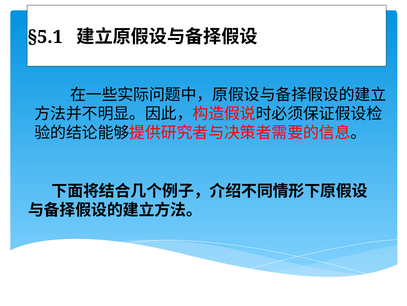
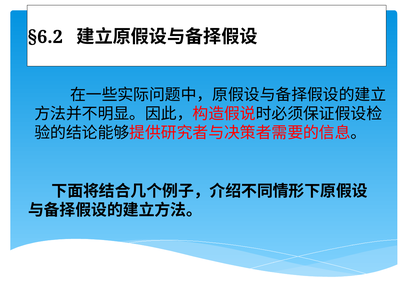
§5.1: §5.1 -> §6.2 (45, 37)
